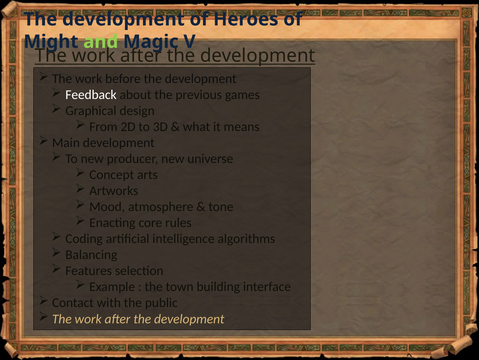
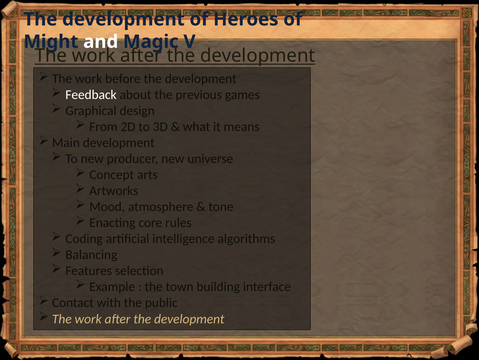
and colour: light green -> white (101, 42)
